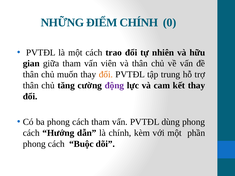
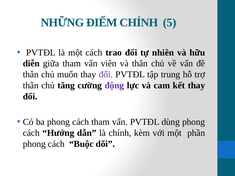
0: 0 -> 5 (170, 23)
gian: gian -> diễn (31, 64)
đổi colour: orange -> purple (106, 75)
